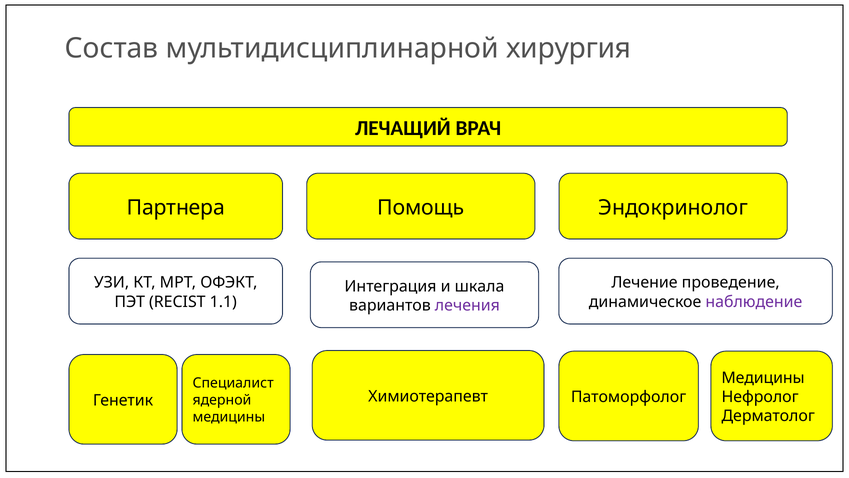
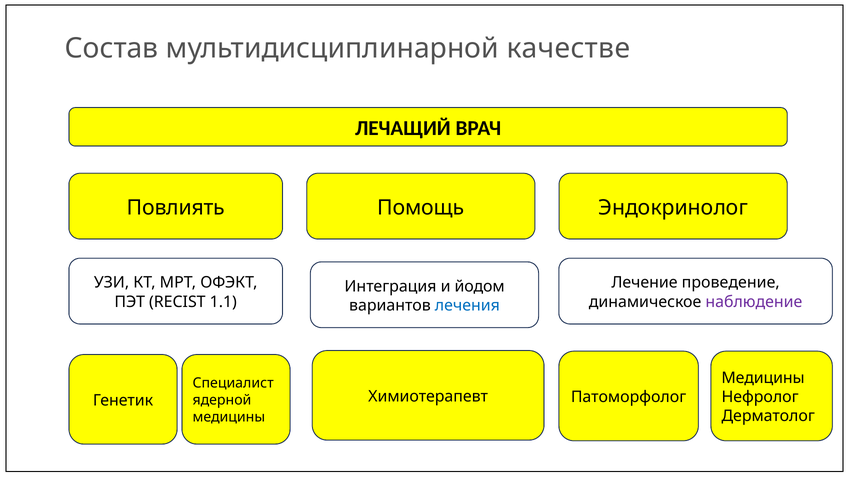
хирургия: хирургия -> качестве (568, 48)
Партнера: Партнера -> Повлиять (176, 207)
шкала: шкала -> йодом (480, 286)
лечения colour: purple -> blue (467, 305)
